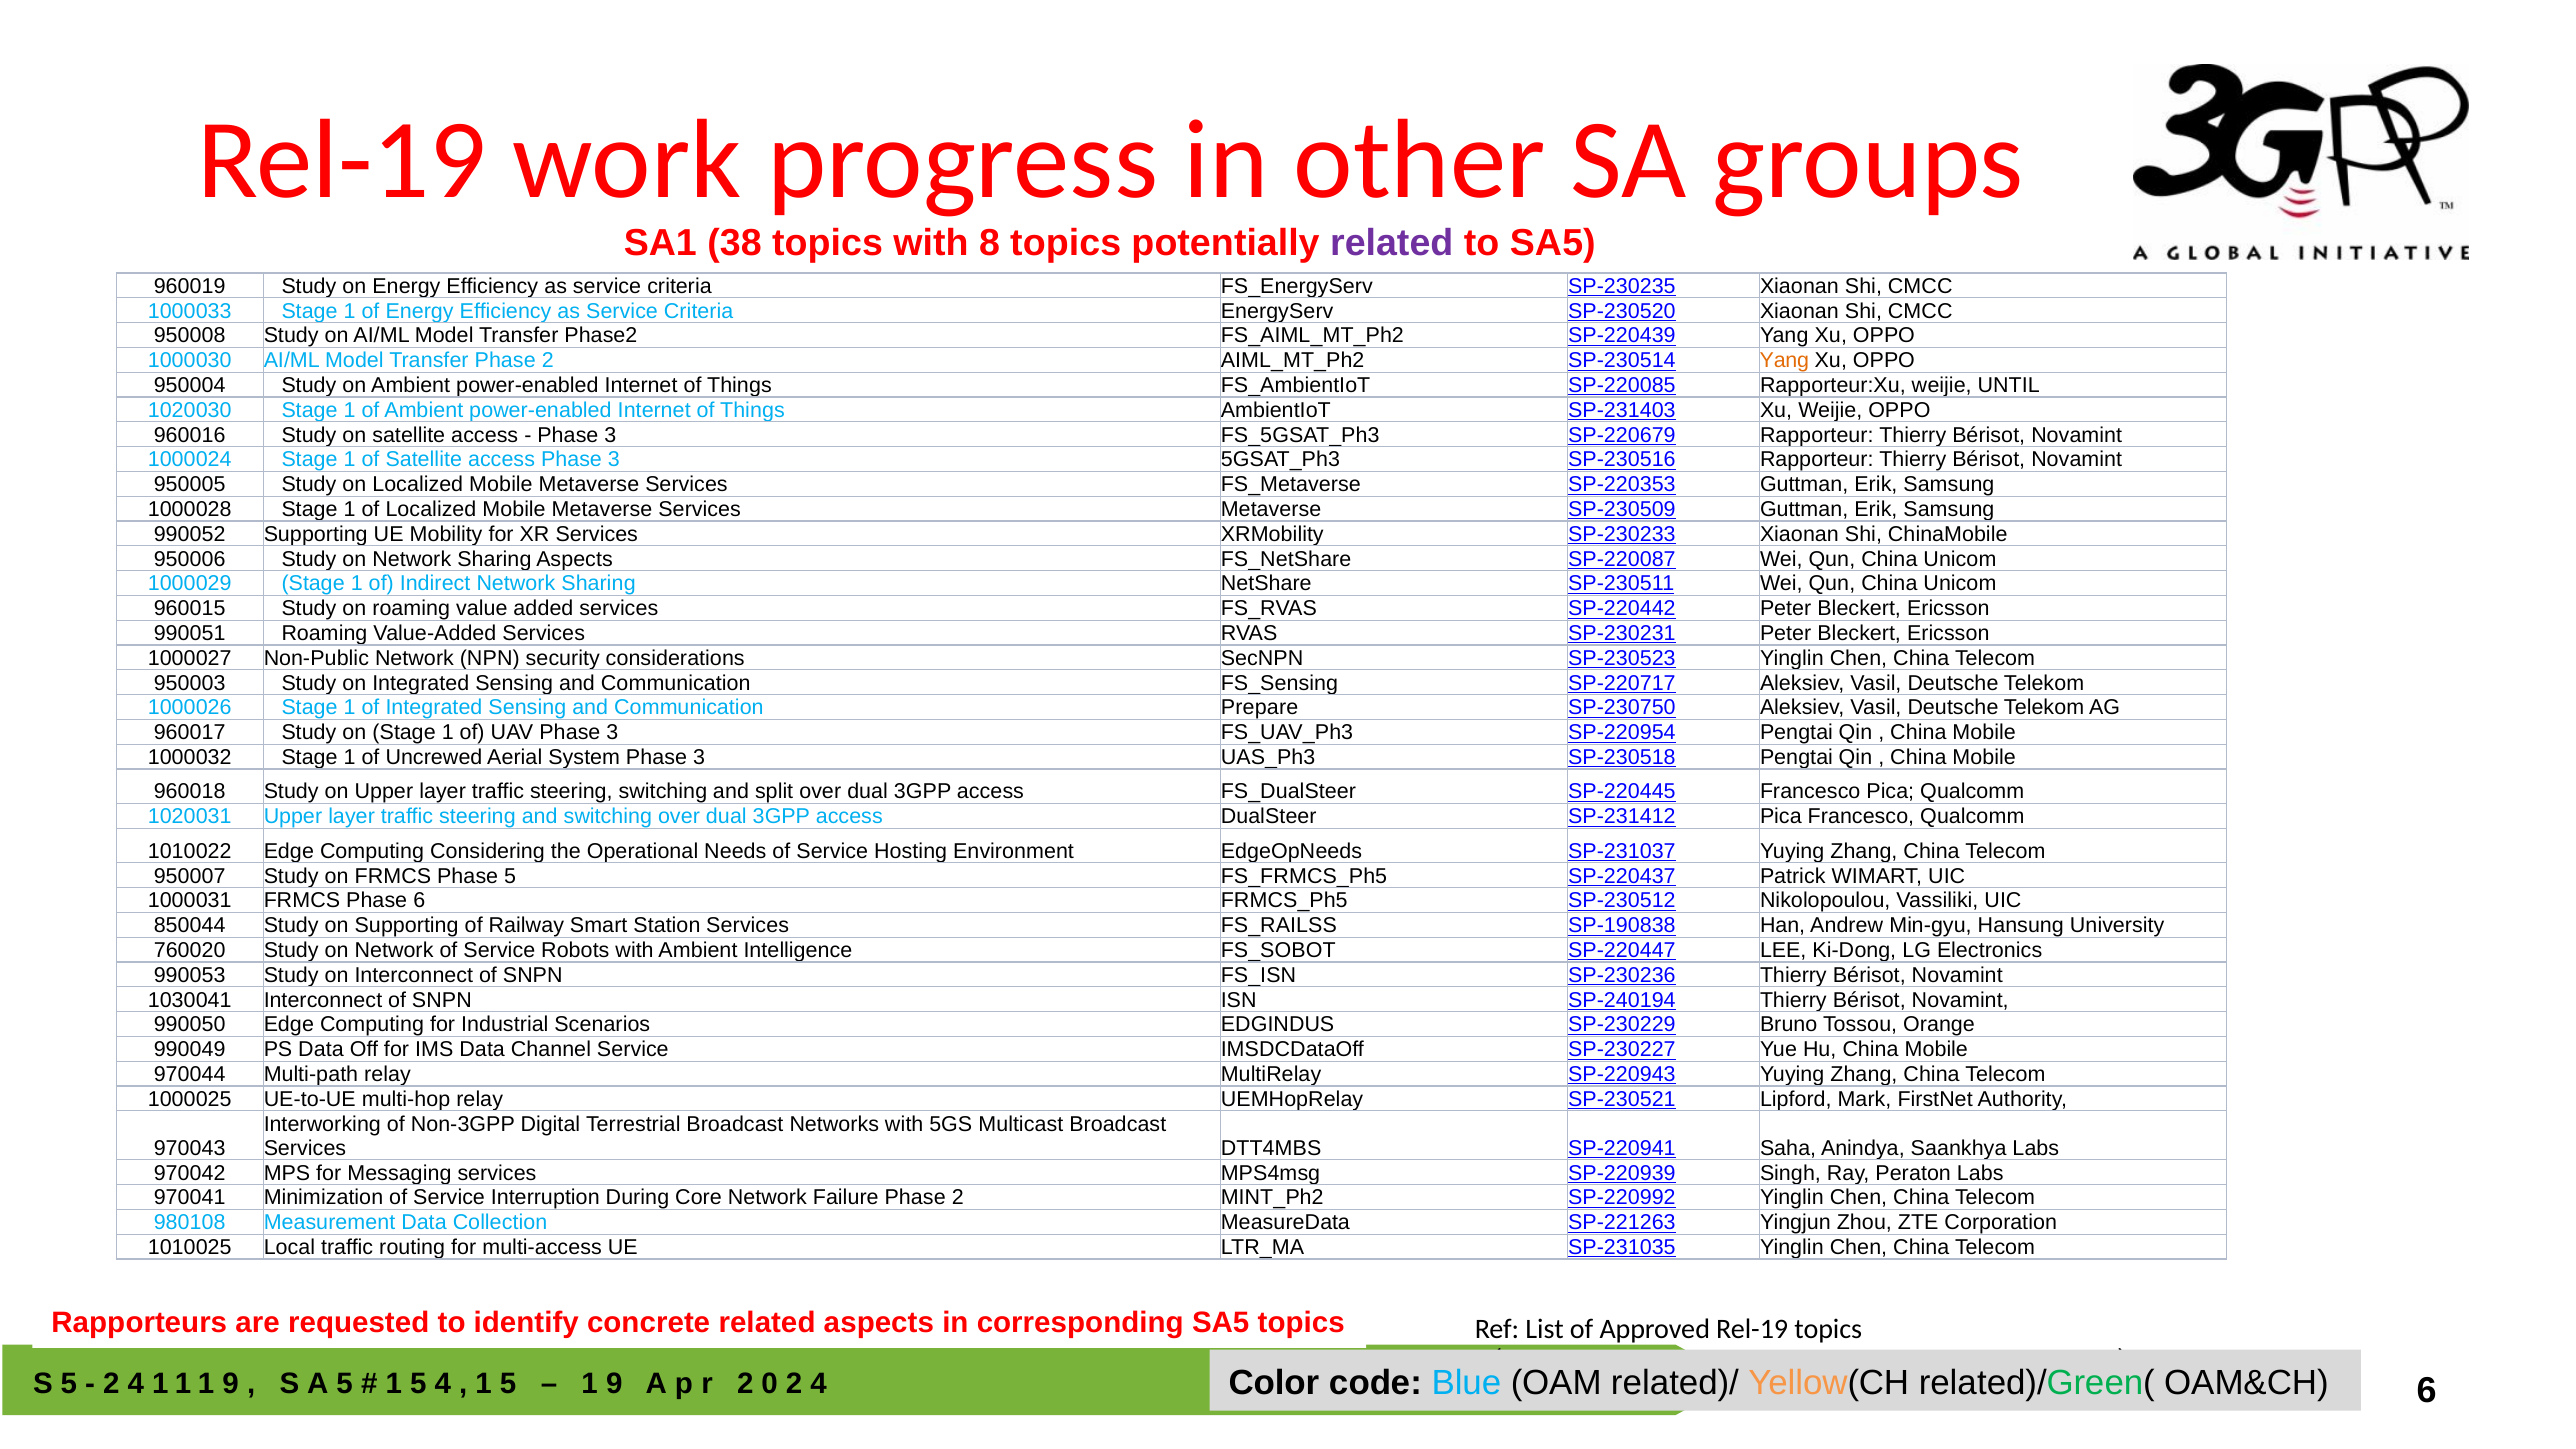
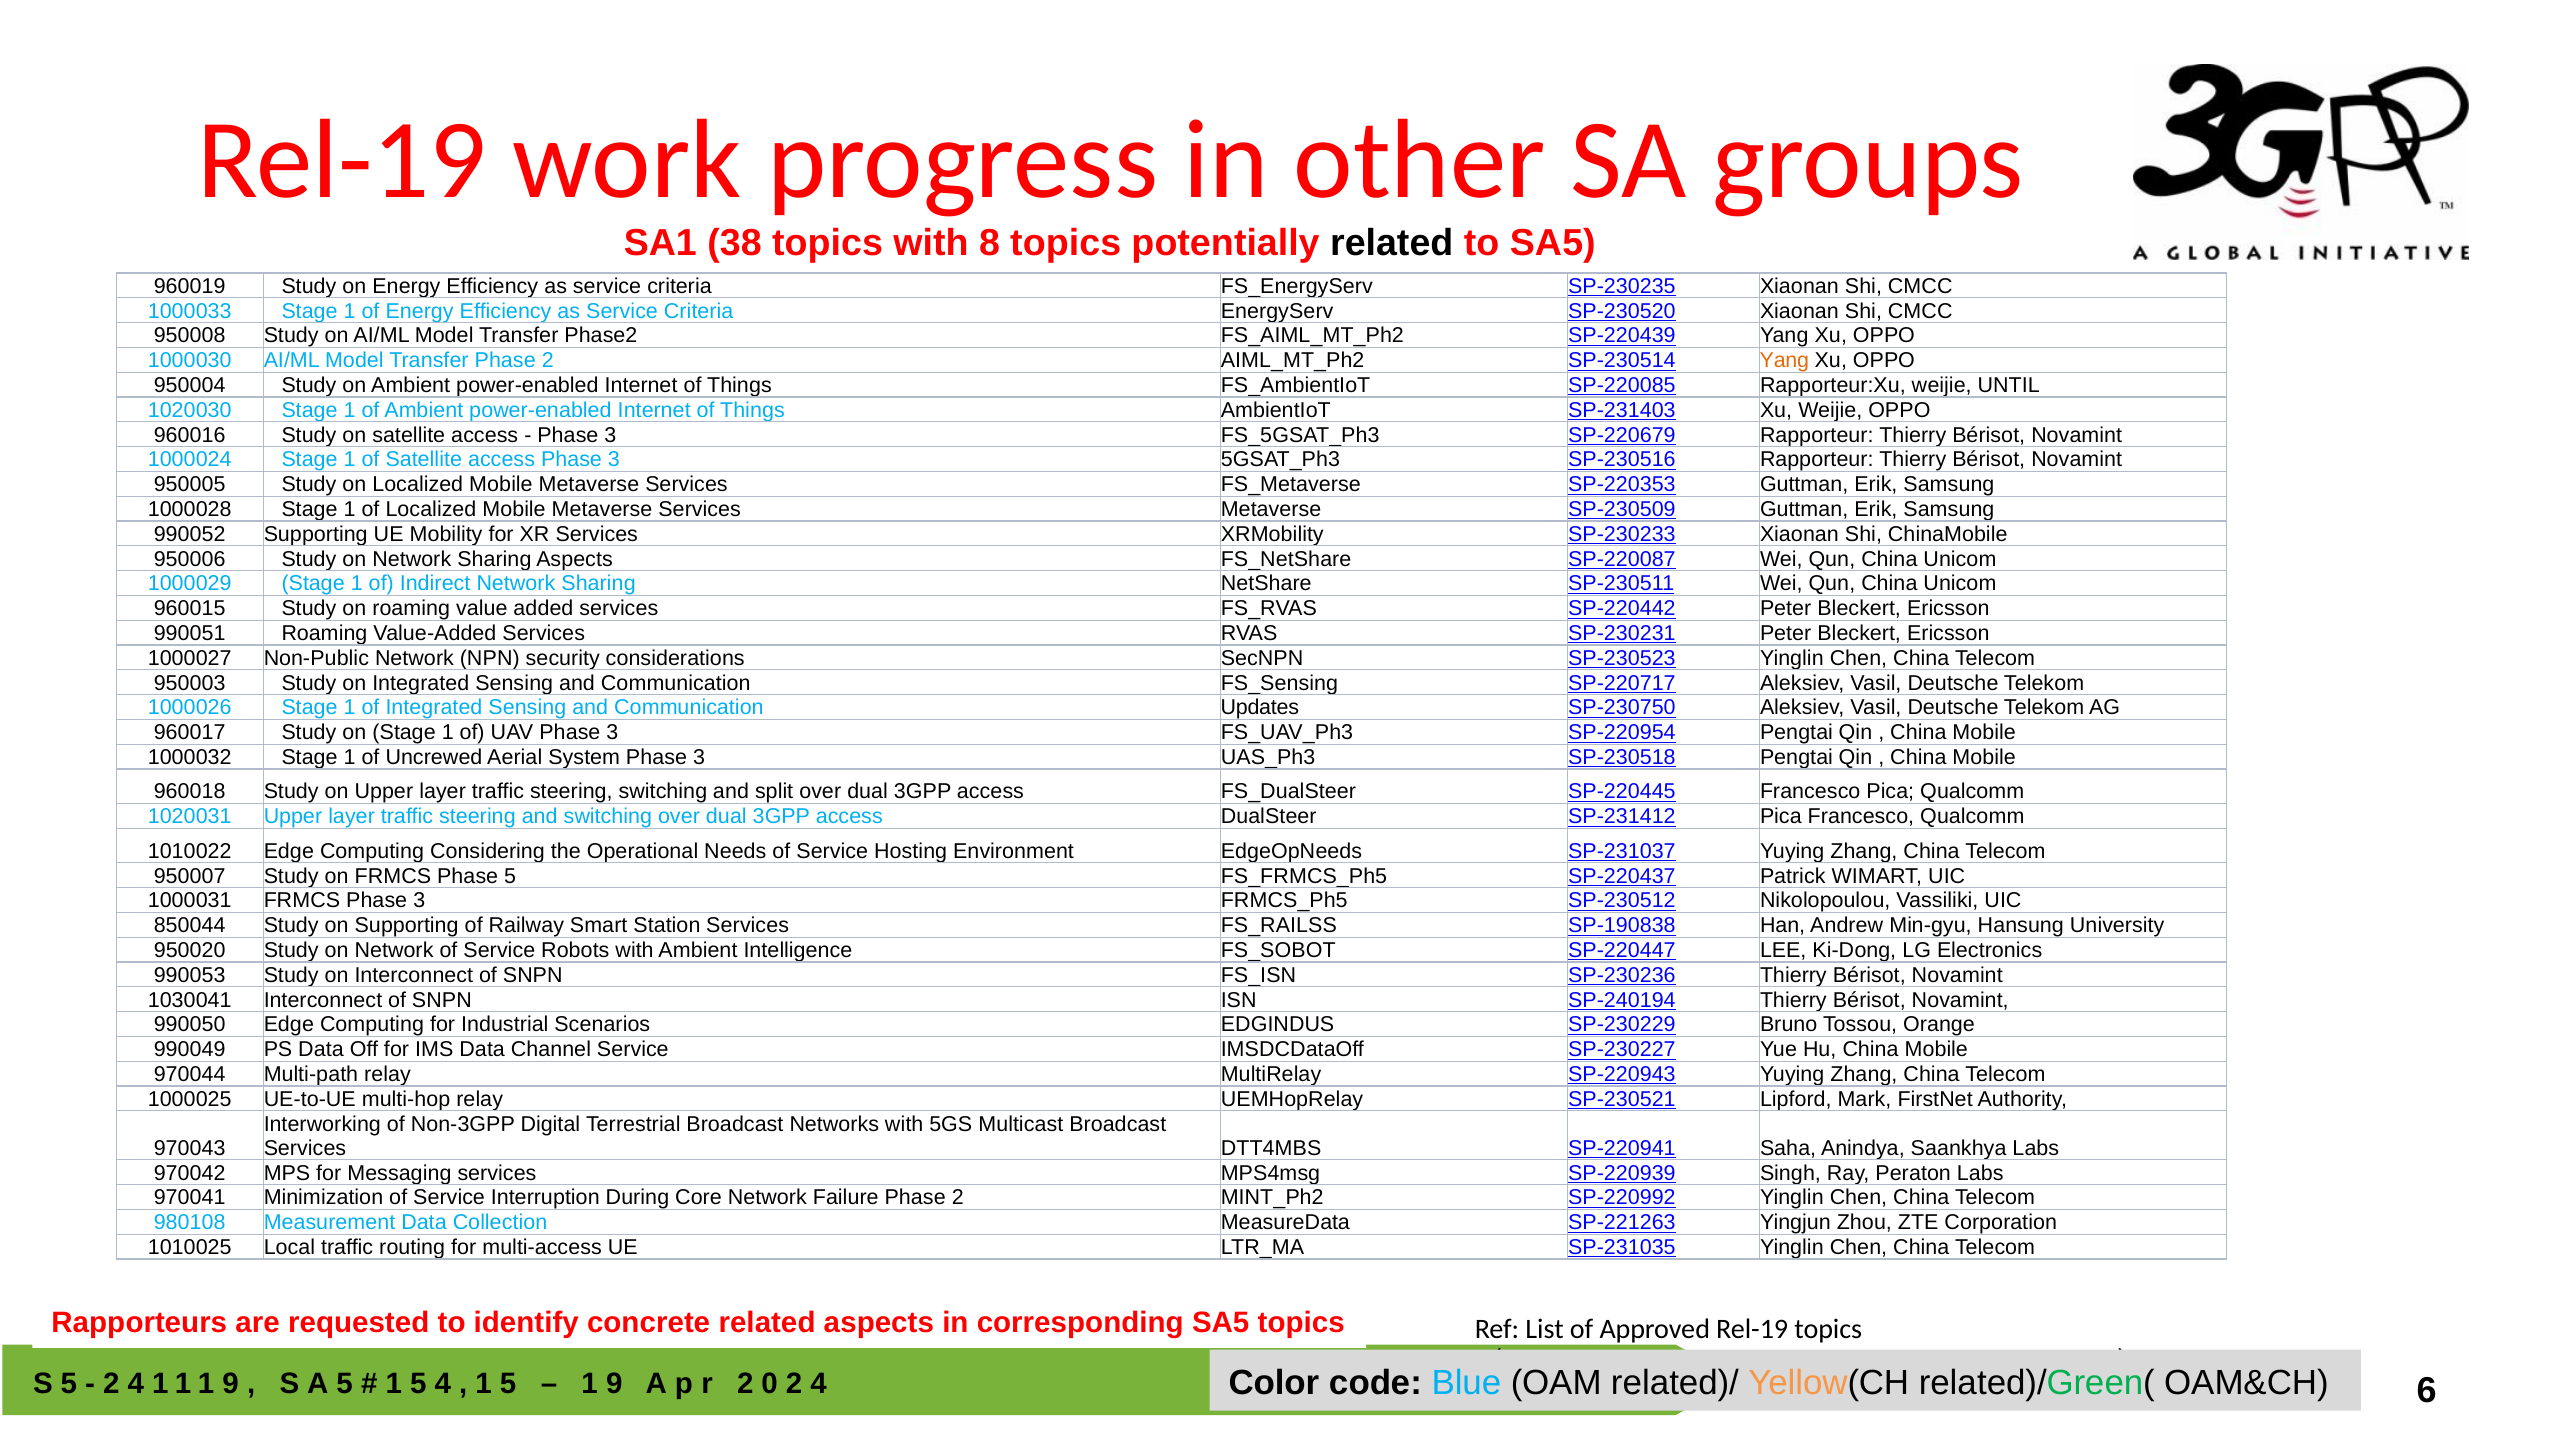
related colour: purple -> black (1392, 243)
Prepare: Prepare -> Updates (1260, 708)
FRMCS Phase 6: 6 -> 3 (419, 901)
760020: 760020 -> 950020 (190, 950)
